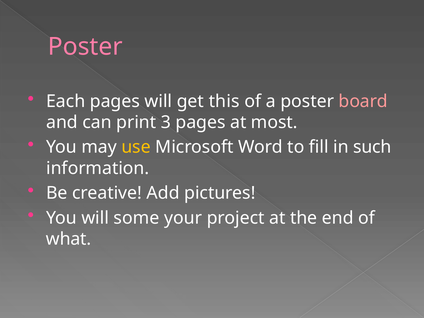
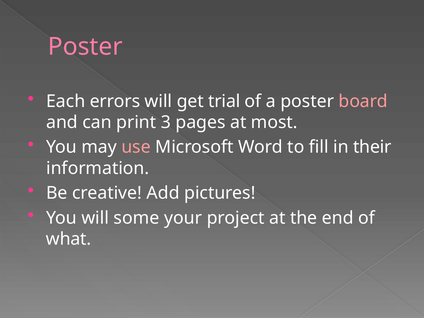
Each pages: pages -> errors (115, 101)
this: this -> trial (224, 101)
use colour: yellow -> pink (136, 147)
such: such -> their (372, 147)
